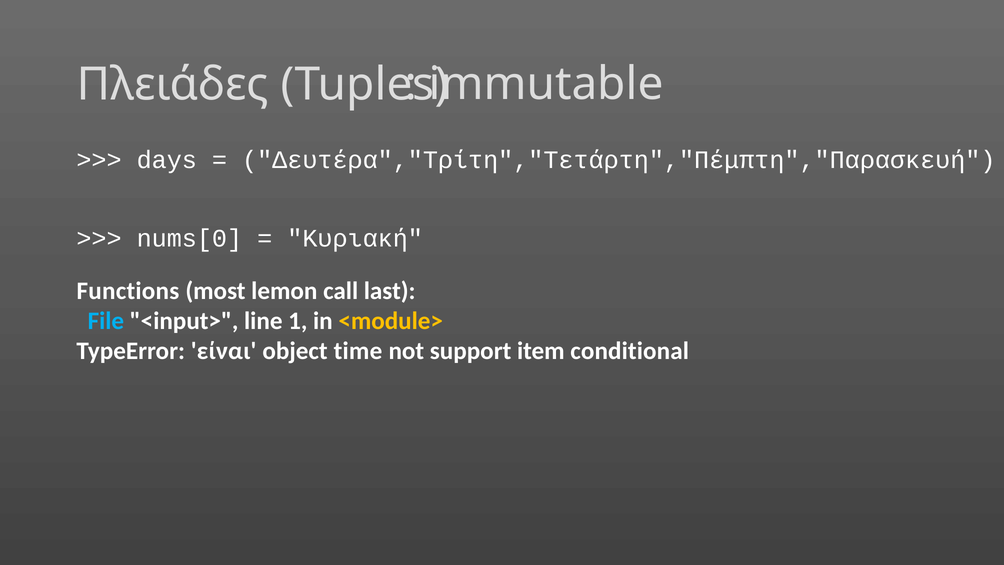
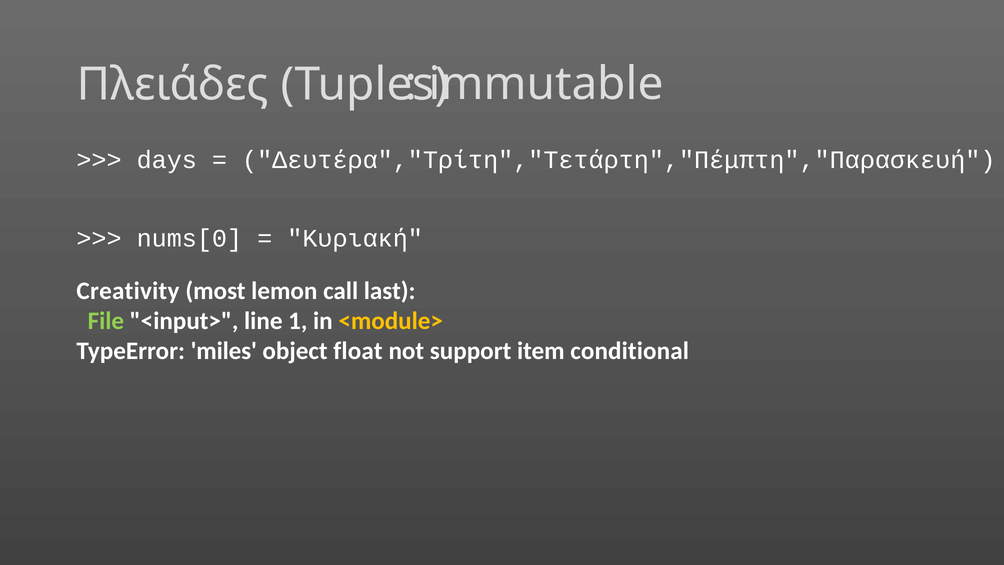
Functions: Functions -> Creativity (128, 291)
File colour: light blue -> light green (106, 321)
είναι: είναι -> miles (224, 351)
time: time -> float (358, 351)
